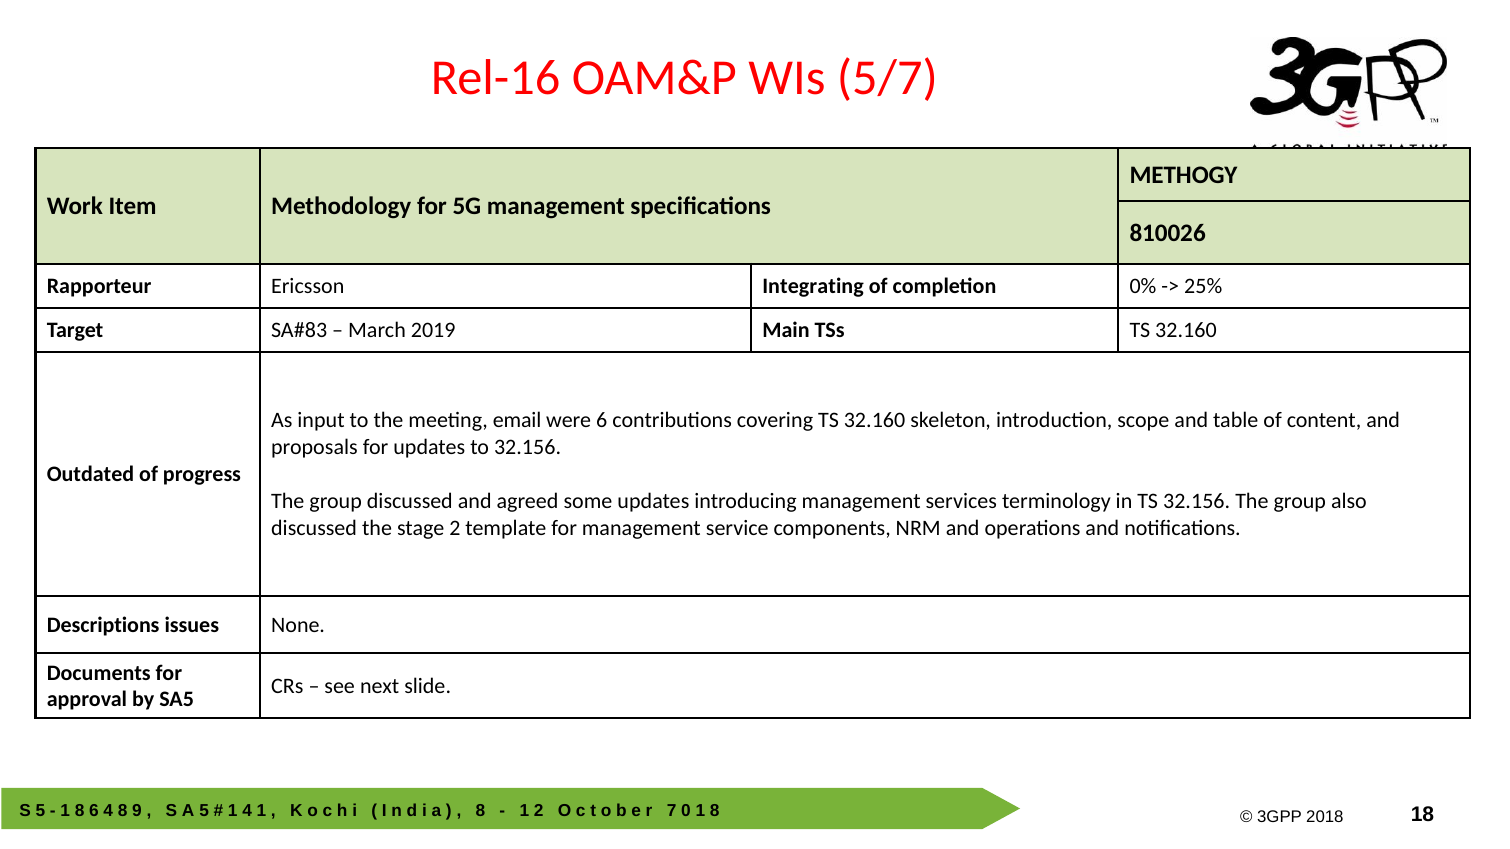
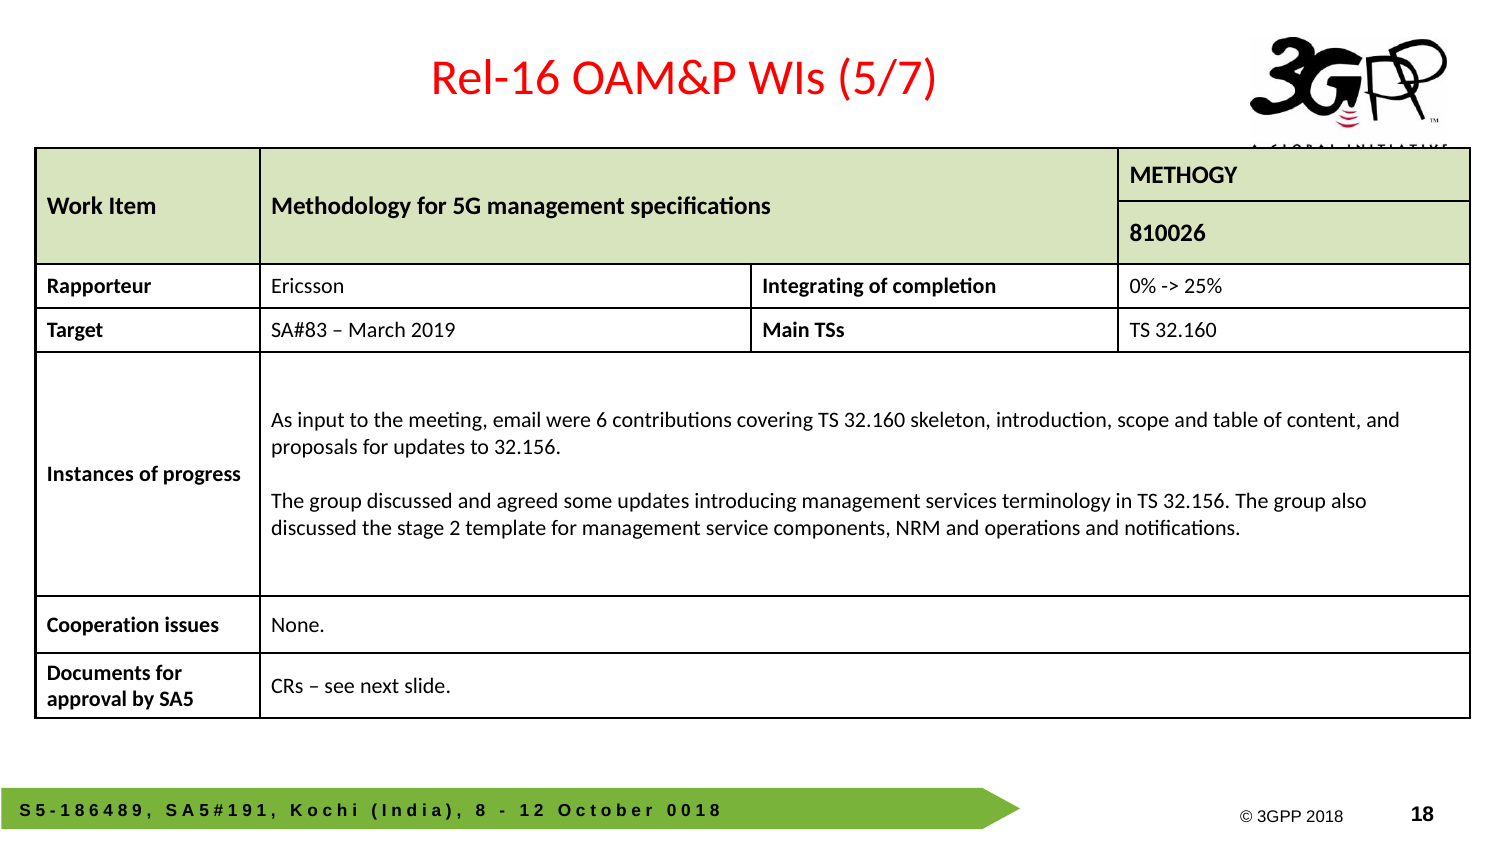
Outdated: Outdated -> Instances (90, 474)
Descriptions: Descriptions -> Cooperation (103, 625)
4: 4 -> 9 (247, 811)
7: 7 -> 0 (672, 811)
